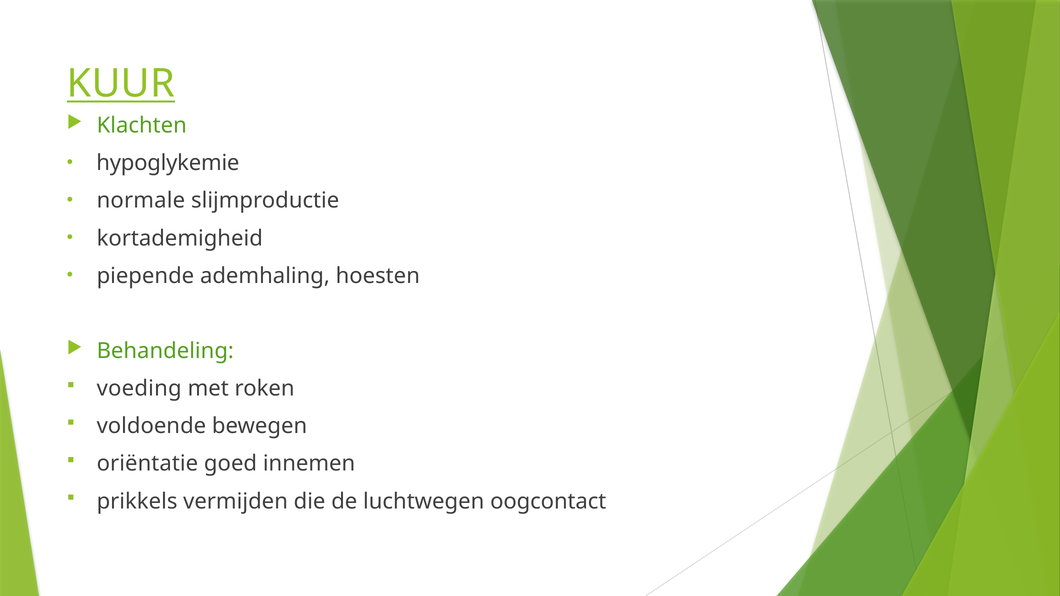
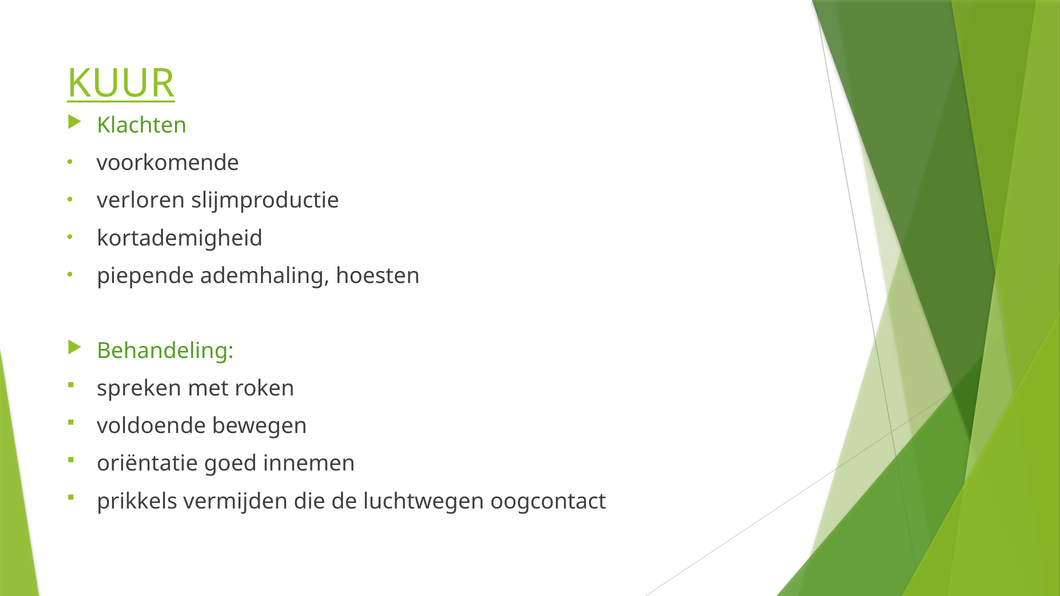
hypoglykemie: hypoglykemie -> voorkomende (168, 163)
normale: normale -> verloren (141, 201)
voeding: voeding -> spreken (139, 389)
